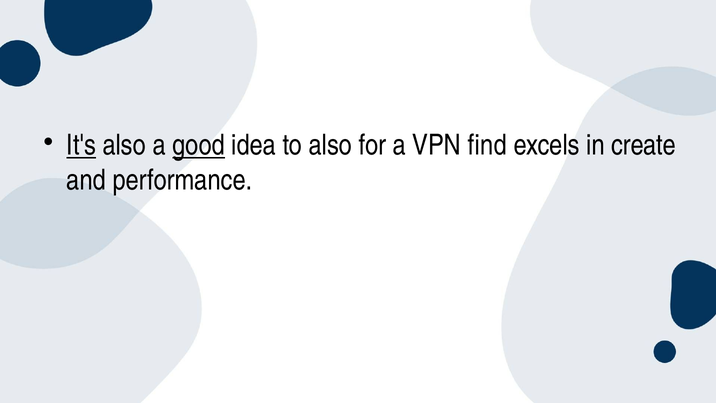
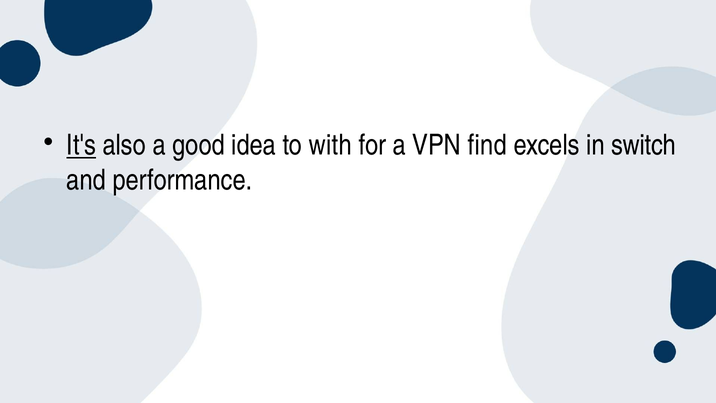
good underline: present -> none (199, 145)
to also: also -> with (330, 145)
create: create -> switch (644, 145)
